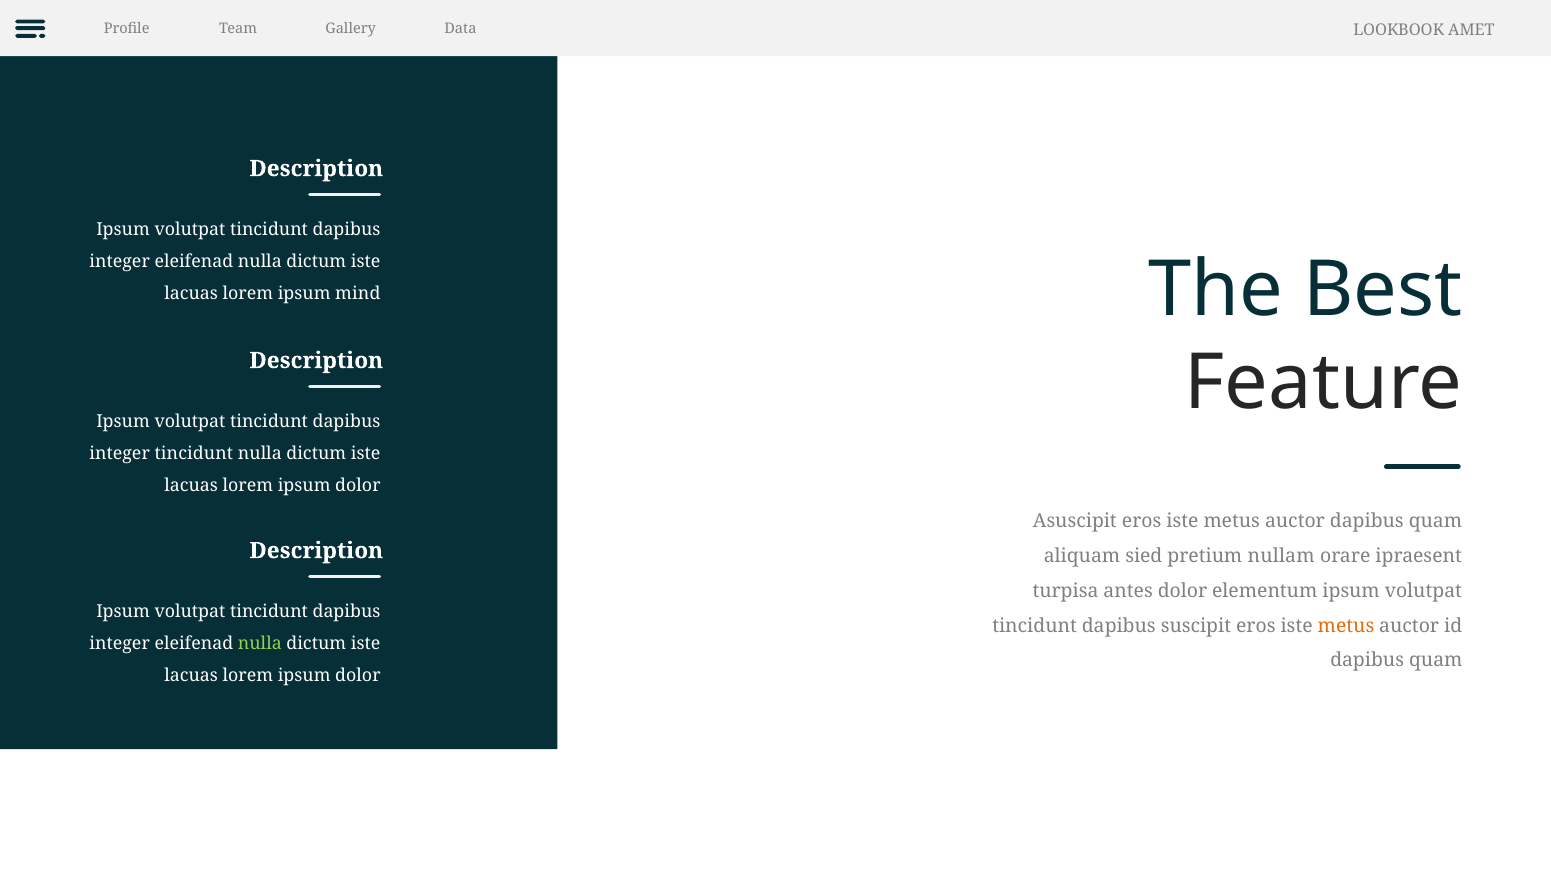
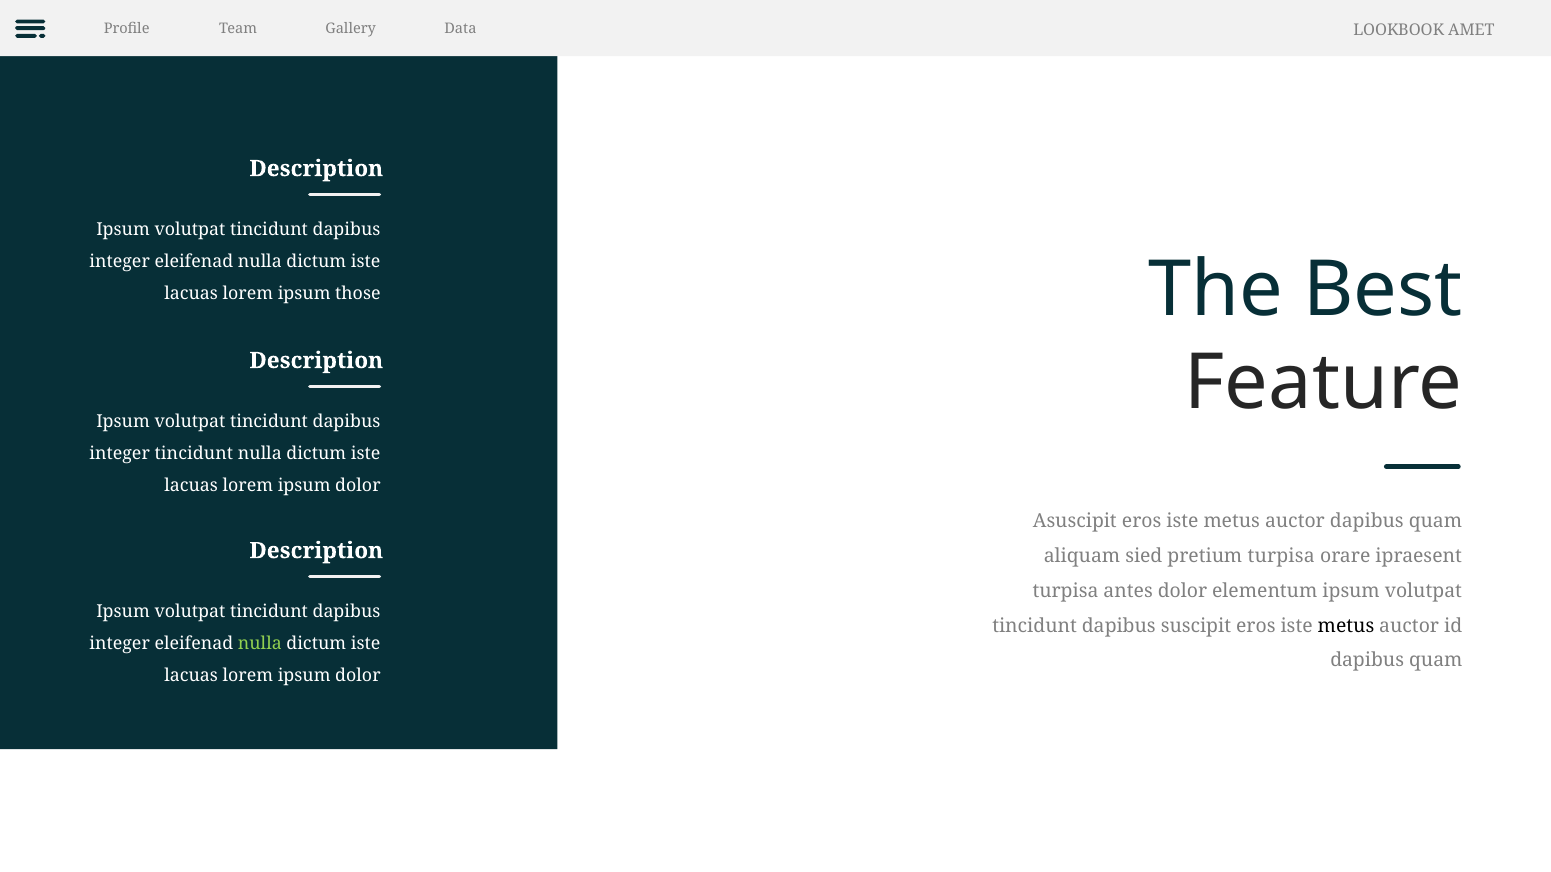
mind: mind -> those (358, 293)
pretium nullam: nullam -> turpisa (1281, 556)
metus colour: orange -> black (1346, 626)
